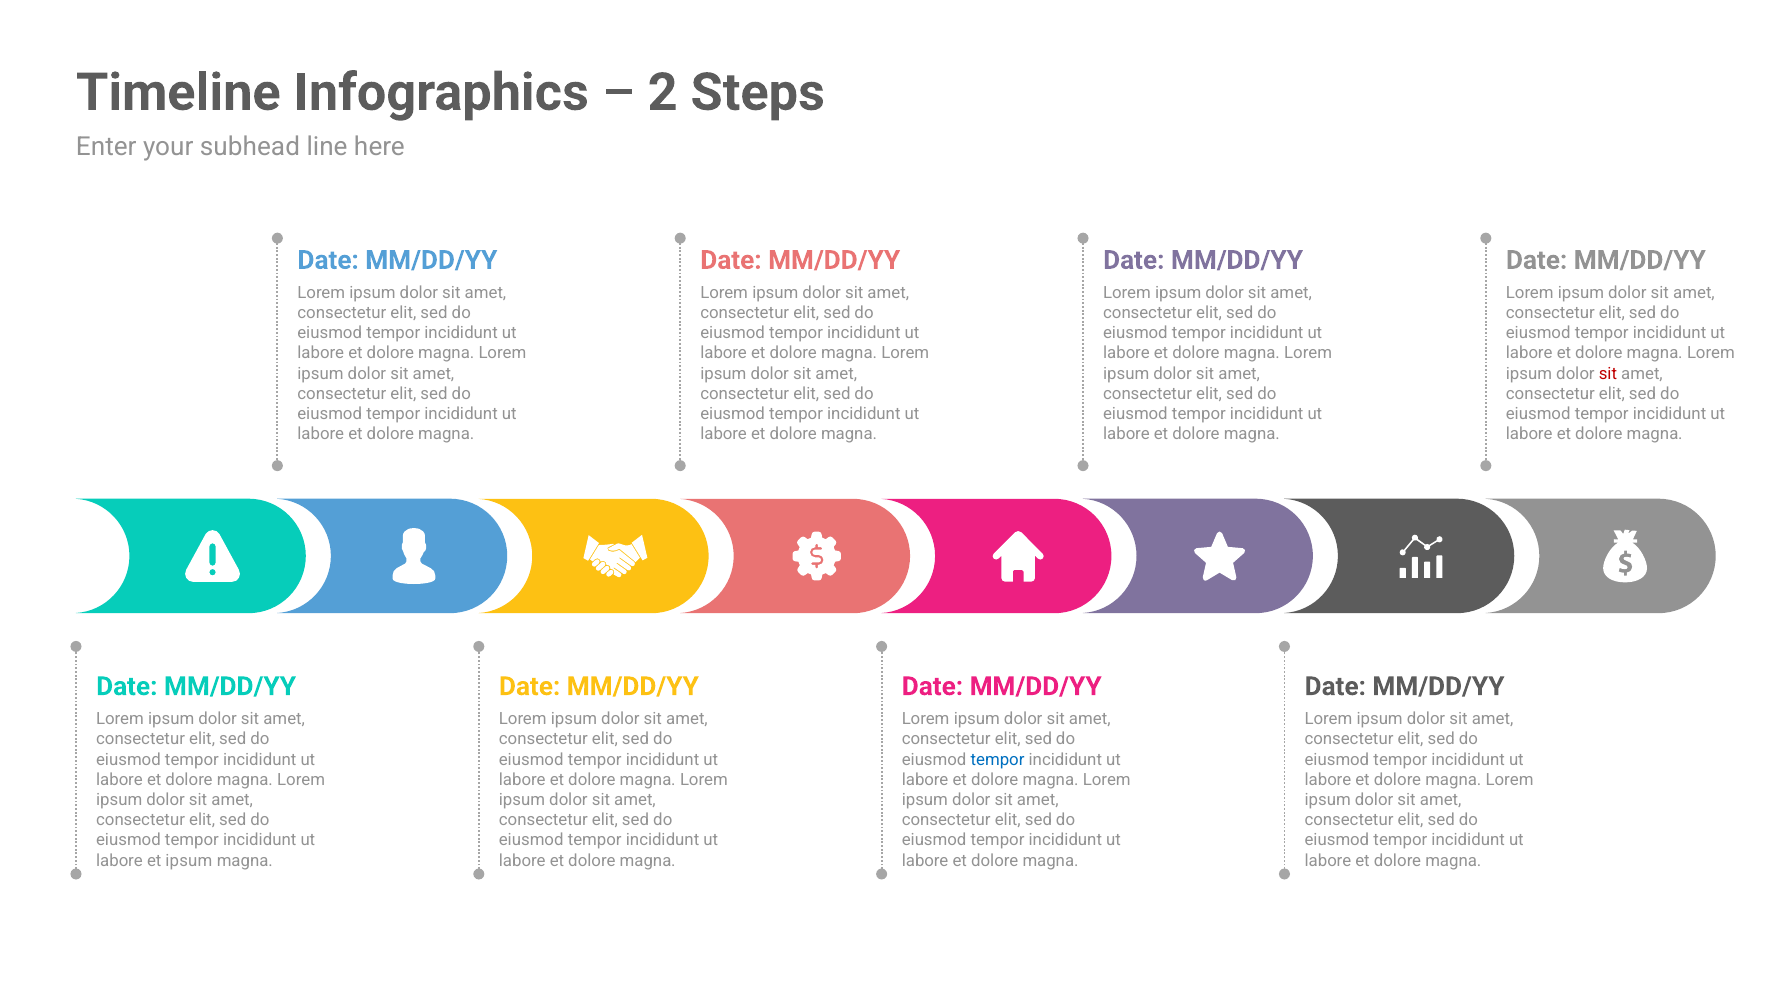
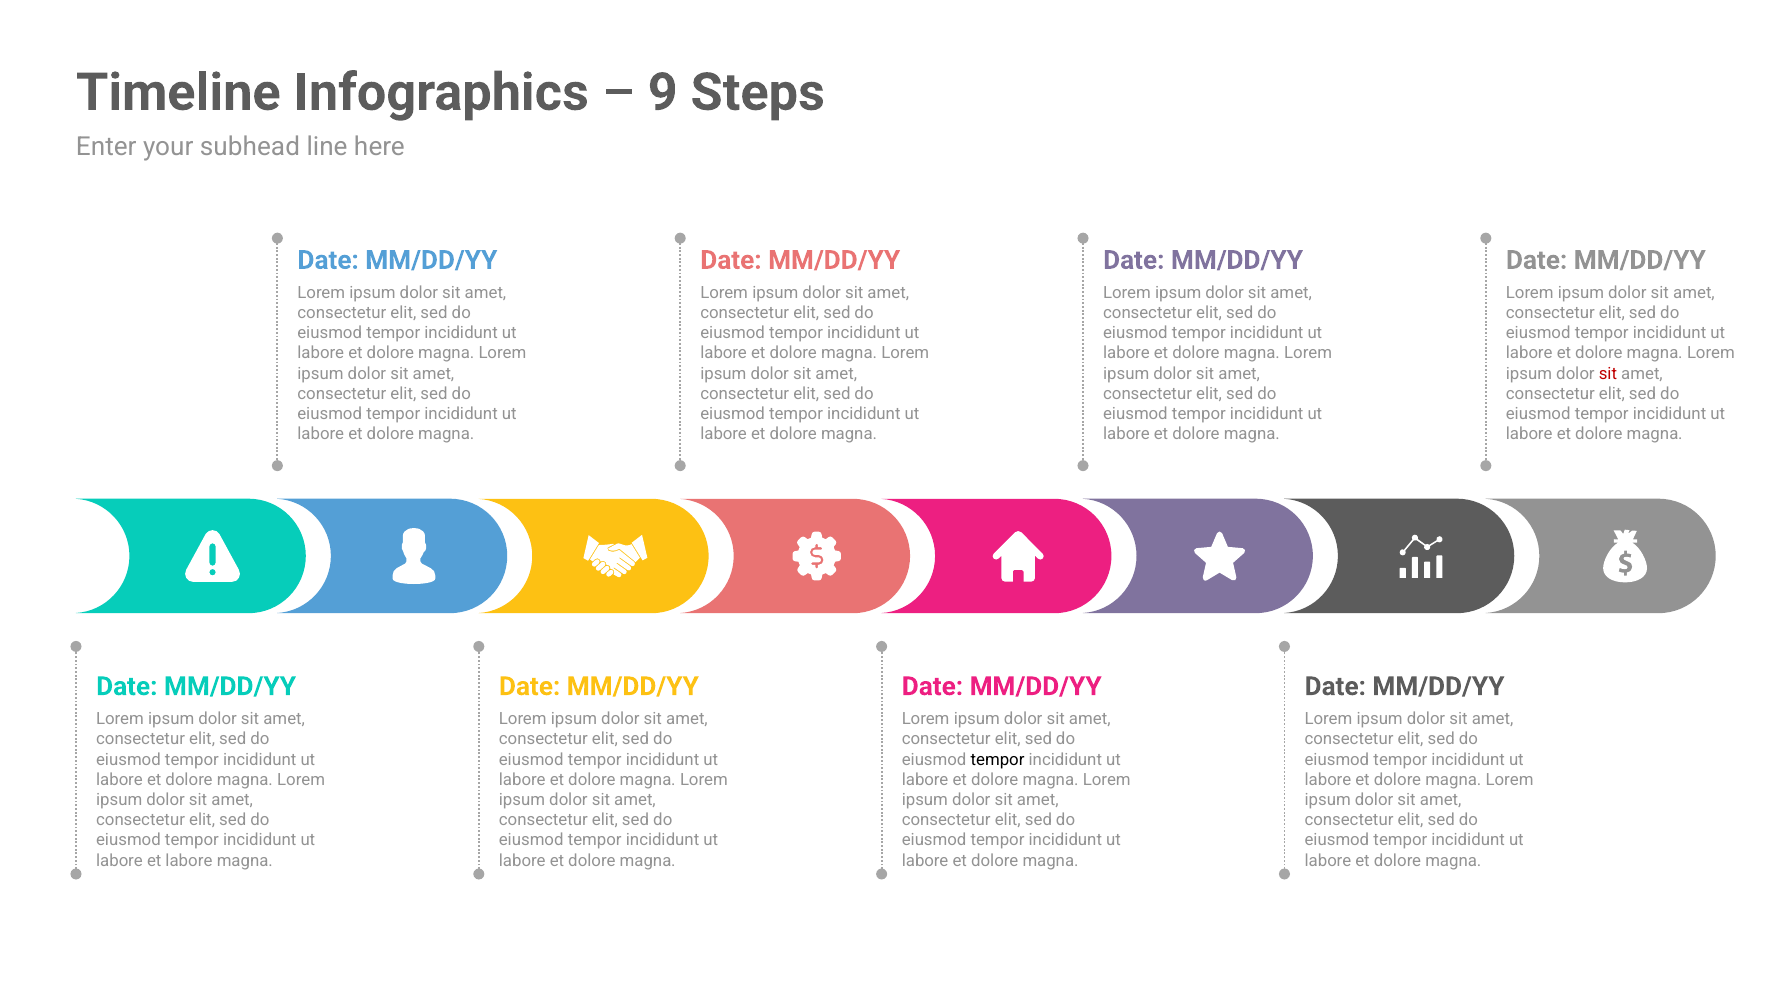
2: 2 -> 9 (663, 93)
tempor colour: blue -> black (998, 759)
et ipsum: ipsum -> labore (189, 861)
